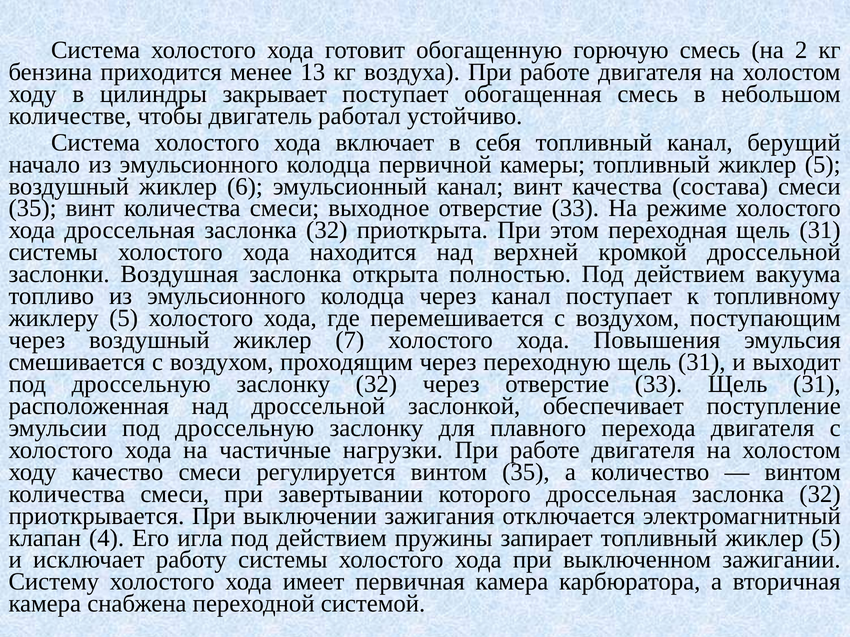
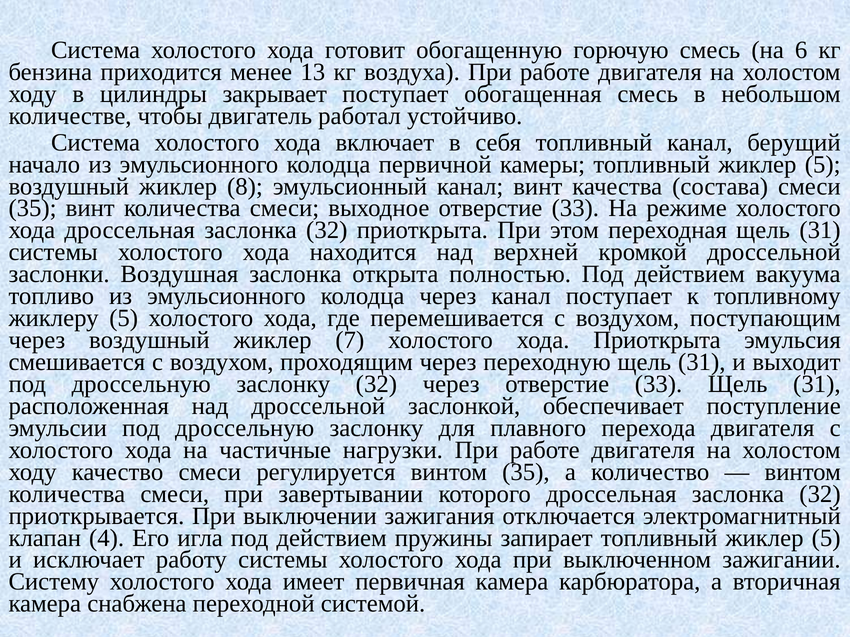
2: 2 -> 6 (801, 50)
6: 6 -> 8 (245, 186)
хода Повышения: Повышения -> Приоткрыта (657, 340)
